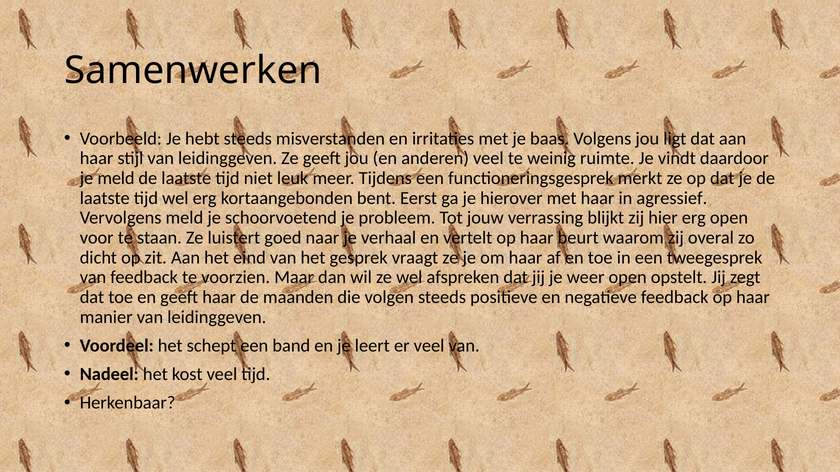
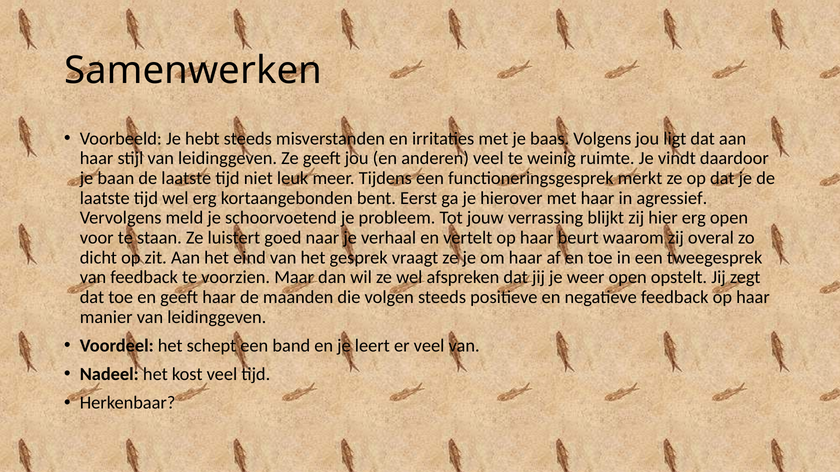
je meld: meld -> baan (116, 178)
